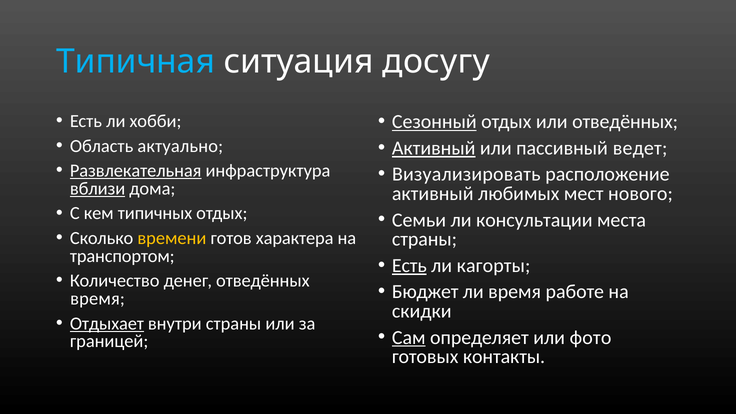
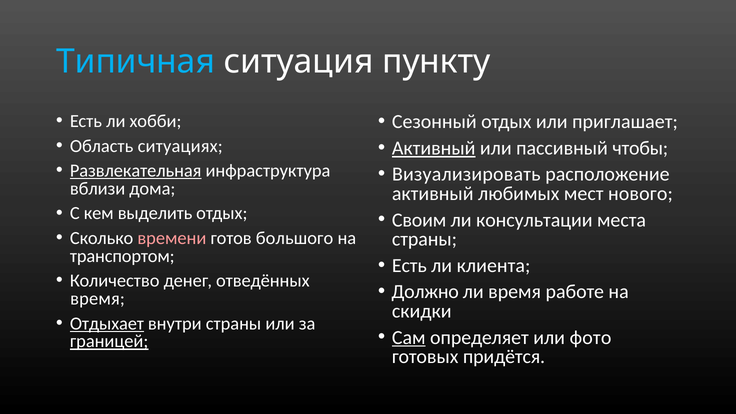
досугу: досугу -> пункту (436, 62)
Сезонный underline: present -> none (434, 122)
или отведённых: отведённых -> приглашает (625, 122)
актуально: актуально -> ситуациях (180, 146)
ведет: ведет -> чтобы (640, 148)
вблизи underline: present -> none (98, 189)
типичных: типичных -> выделить (155, 213)
Семьи: Семьи -> Своим (419, 220)
времени colour: yellow -> pink (172, 238)
характера: характера -> большого (295, 238)
Есть underline: present -> none (409, 266)
кагорты: кагорты -> клиента (494, 266)
Бюджет: Бюджет -> Должно (425, 292)
границей underline: none -> present (109, 341)
контакты: контакты -> придётся (504, 357)
